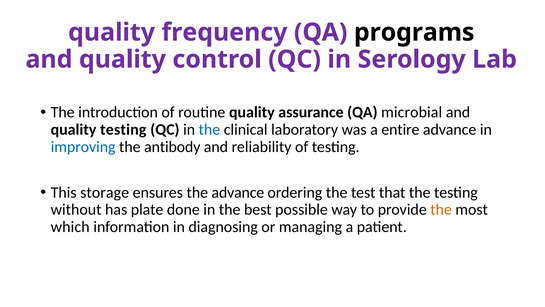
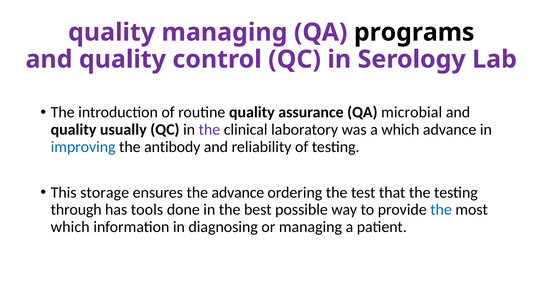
quality frequency: frequency -> managing (224, 32)
quality testing: testing -> usually (123, 129)
the colour: blue -> purple (209, 129)
a entire: entire -> which (400, 129)
without: without -> through (76, 209)
plate: plate -> tools (147, 209)
the colour: orange -> blue (441, 209)
